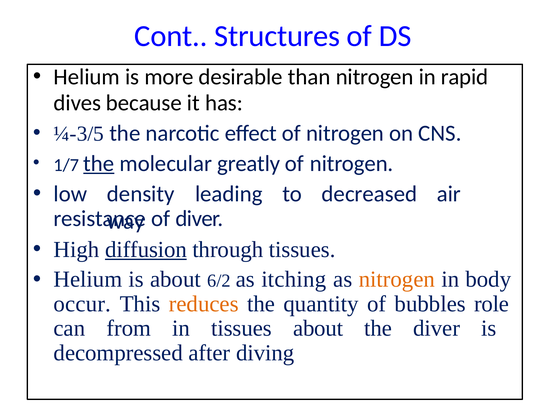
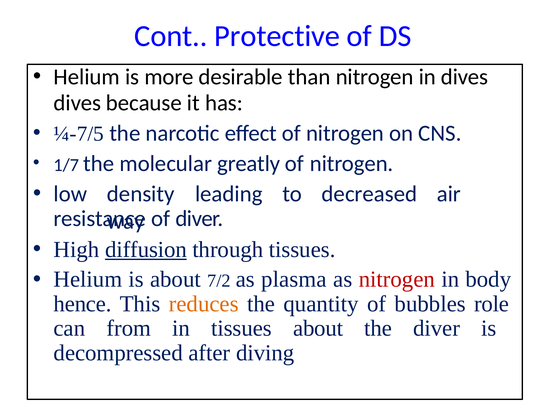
Structures: Structures -> Protective (277, 36)
in rapid: rapid -> dives (464, 77)
¼-3/5: ¼-3/5 -> ¼-7/5 (79, 134)
the underline: present -> none (99, 163)
6/2: 6/2 -> 7/2 (219, 281)
itching: itching -> plasma (294, 279)
nitrogen colour: orange -> red (397, 279)
occur: occur -> hence (83, 304)
